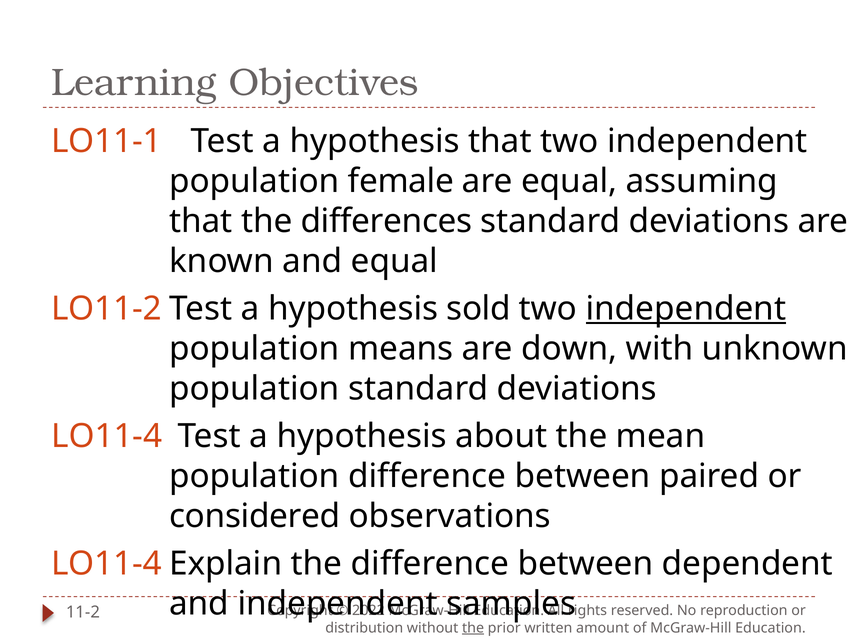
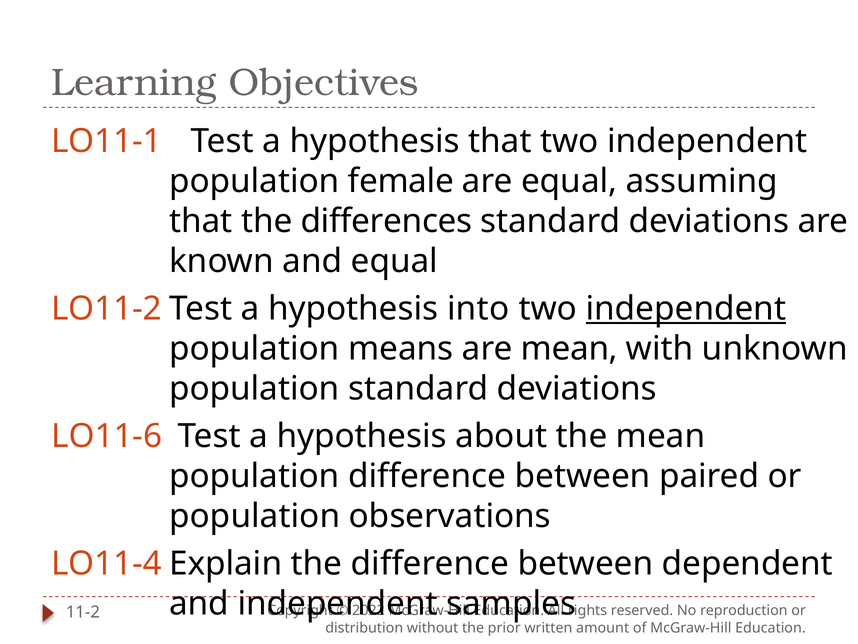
sold: sold -> into (478, 308)
are down: down -> mean (569, 348)
LO11-4: LO11-4 -> LO11-6 (107, 436)
considered: considered -> population (255, 516)
the underline: present -> none (473, 627)
